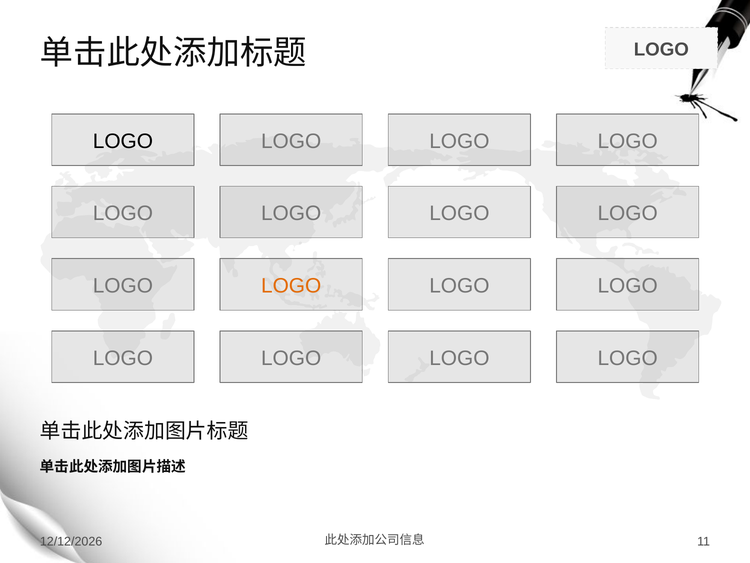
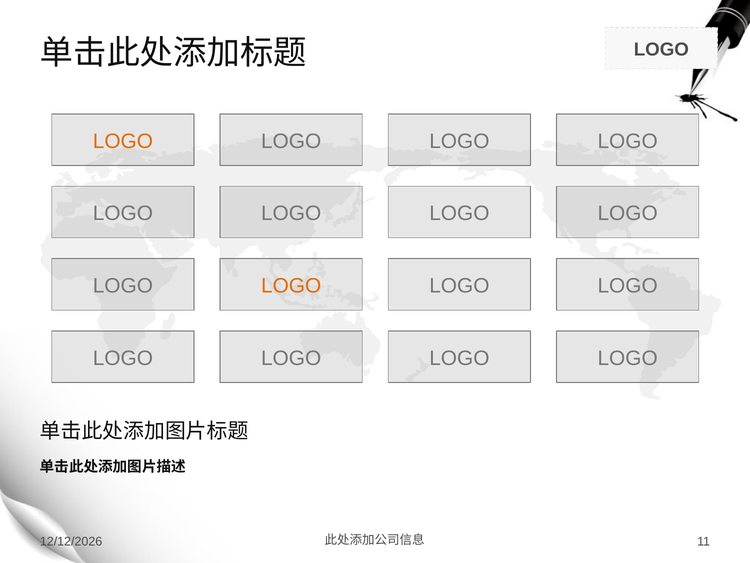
LOGO colour: black -> orange (123, 141)
